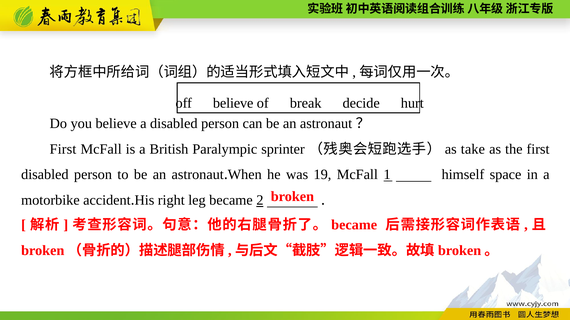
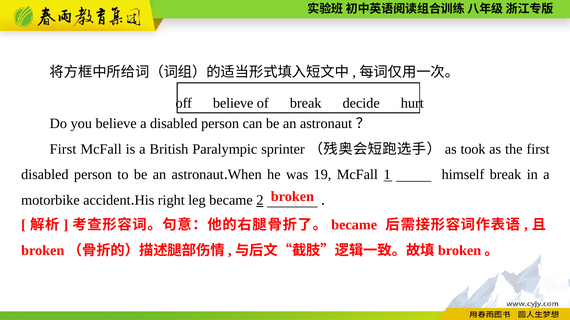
take: take -> took (473, 149)
himself space: space -> break (506, 175)
